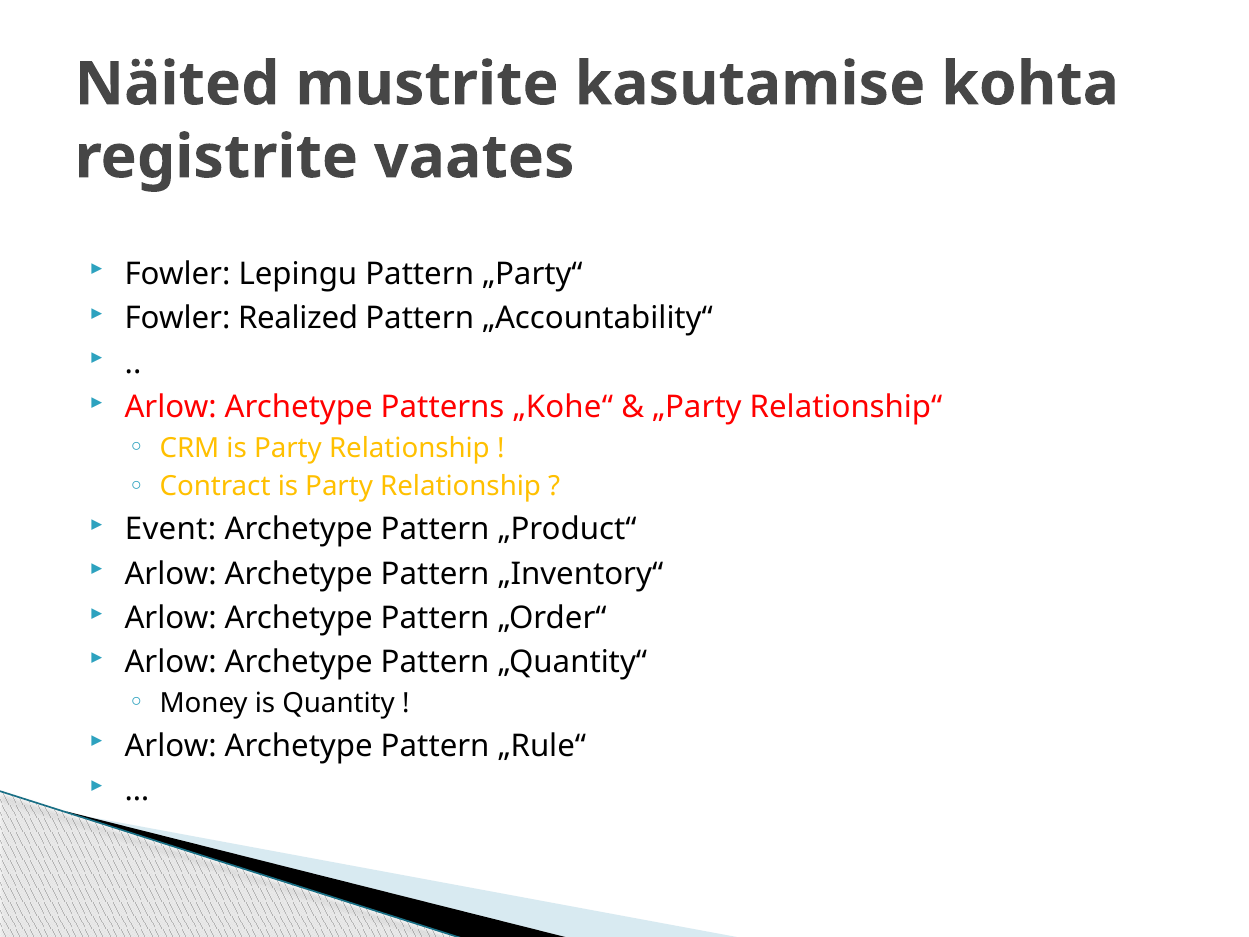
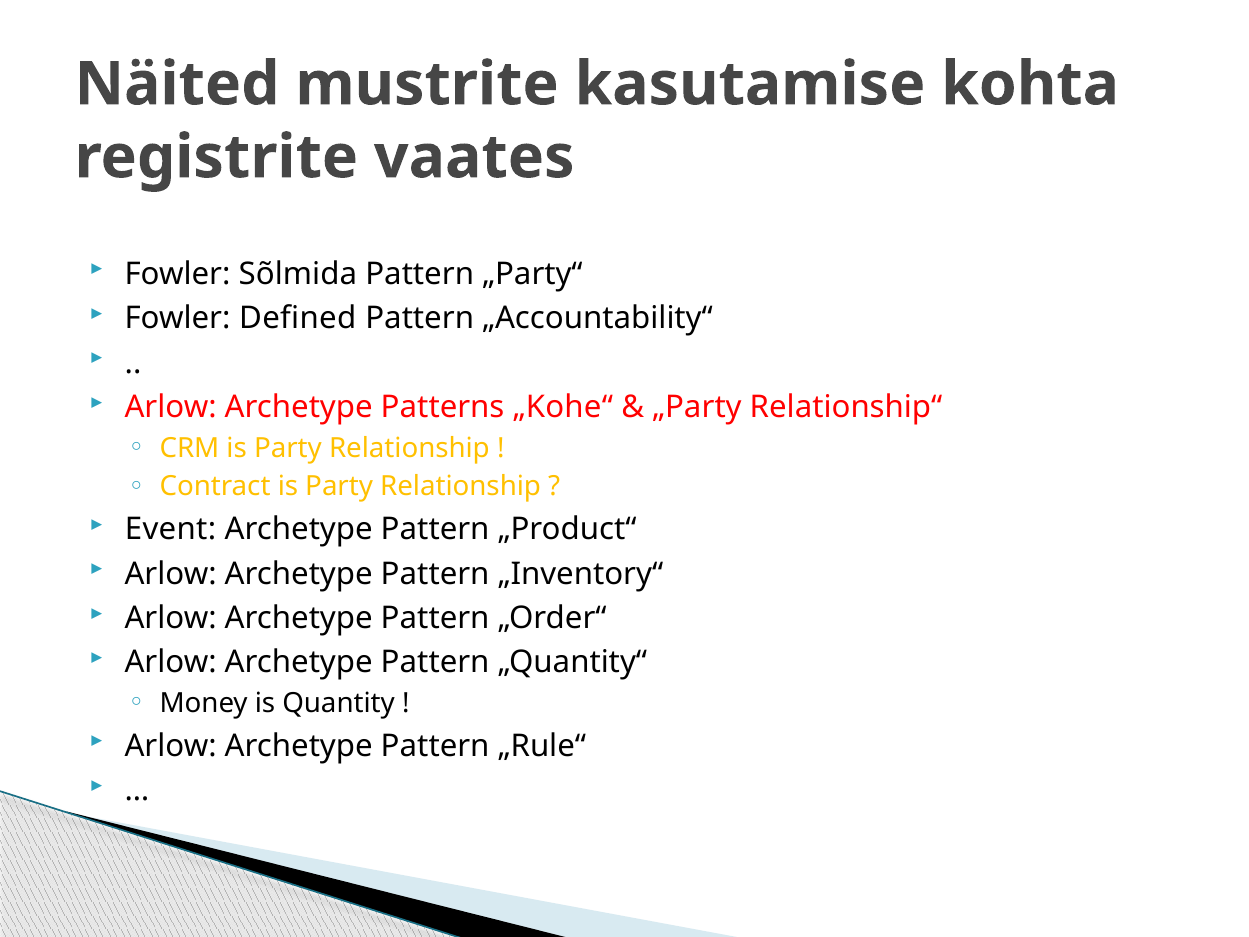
Lepingu: Lepingu -> Sõlmida (298, 274)
Realized: Realized -> Defined (298, 318)
